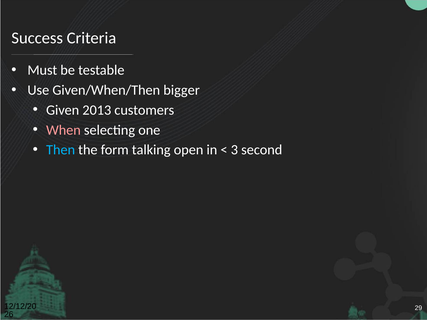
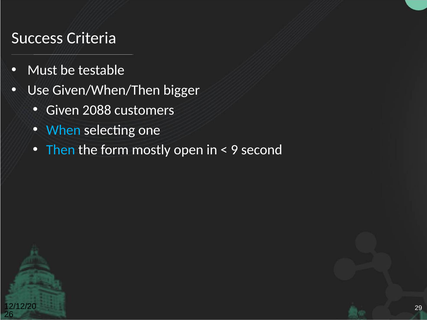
2013: 2013 -> 2088 (97, 110)
When colour: pink -> light blue (63, 130)
talking: talking -> mostly (151, 150)
3: 3 -> 9 (234, 150)
